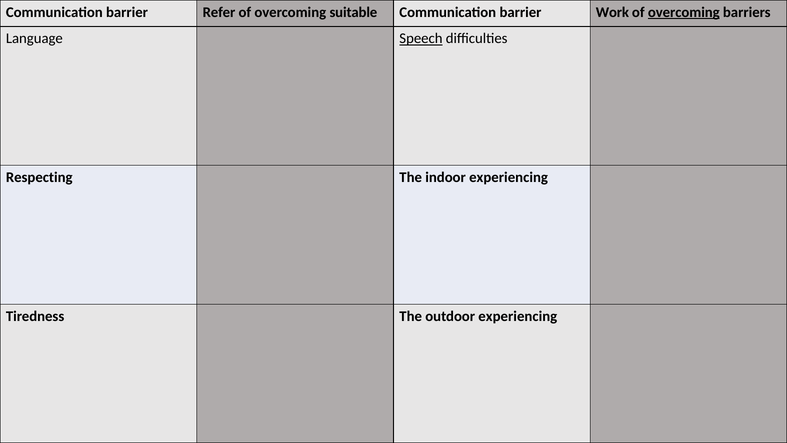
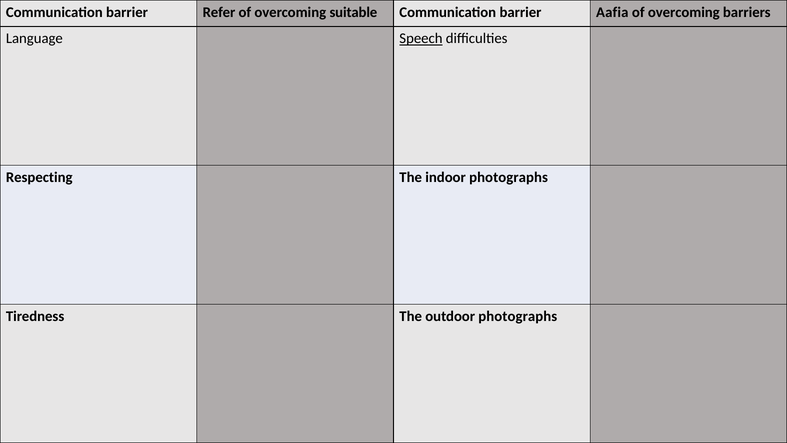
Work: Work -> Aafia (612, 12)
overcoming underline: present -> none (684, 12)
indoor experiencing: experiencing -> photographs (509, 177)
outdoor experiencing: experiencing -> photographs (518, 316)
